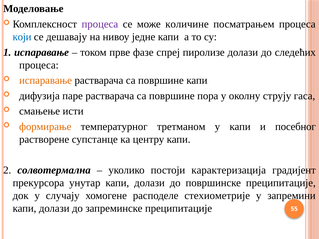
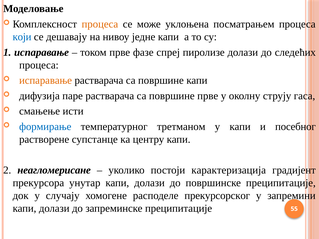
процеса colour: purple -> orange (100, 24)
количине: количине -> уклоњена (187, 24)
површине пора: пора -> прве (208, 96)
формирање colour: orange -> blue (45, 127)
солвотермална: солвотермална -> неагломерисане (54, 170)
стехиометрије: стехиометрије -> прекурсорског (217, 196)
